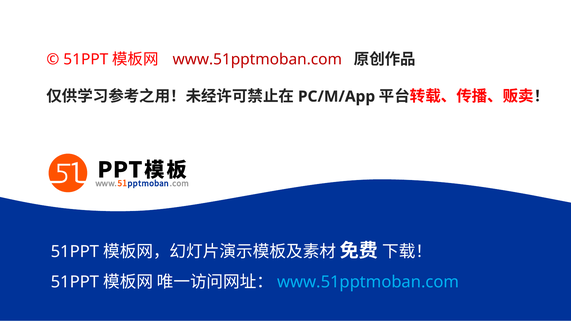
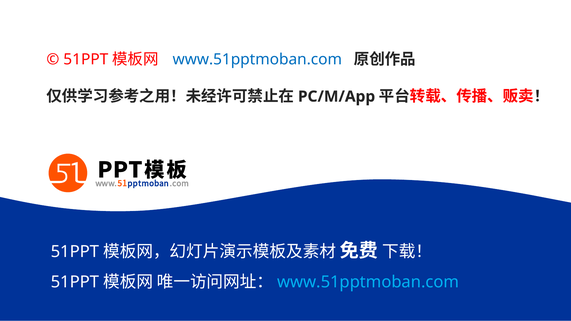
www.51pptmoban.com colour: red -> blue (257, 59)
